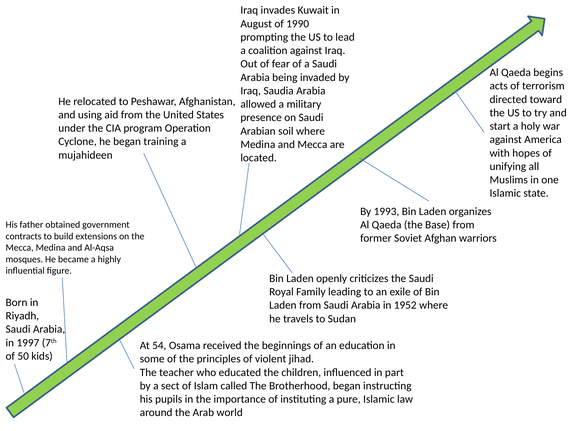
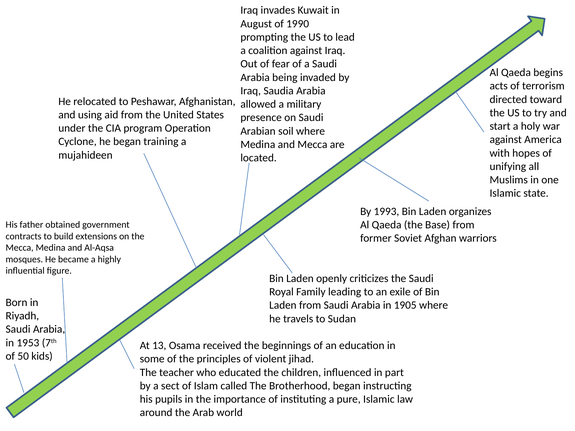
1952: 1952 -> 1905 (405, 305)
1997: 1997 -> 1953 (28, 343)
54: 54 -> 13 (159, 346)
